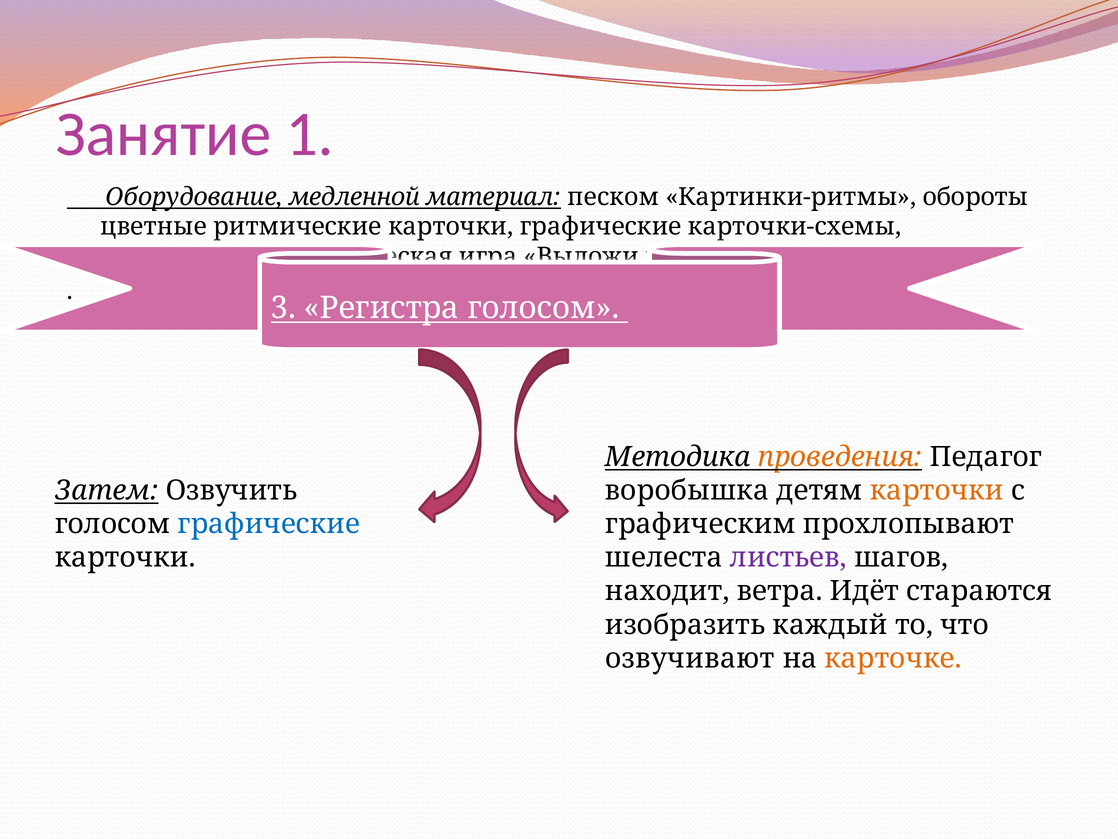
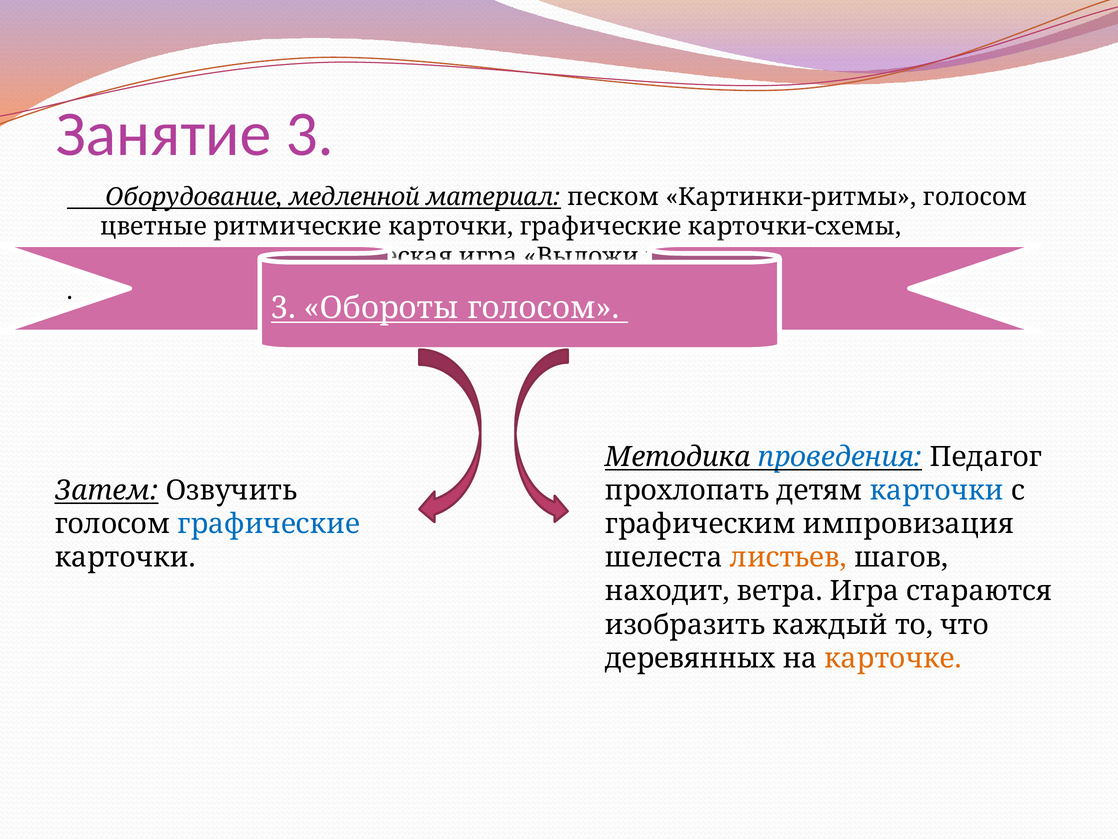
Занятие 1: 1 -> 3 (310, 134)
Картинки-ритмы обороты: обороты -> голосом (975, 197)
Регистра: Регистра -> Обороты (381, 308)
проведения colour: orange -> blue (840, 457)
воробышка: воробышка -> прохлопать (687, 490)
карточки colour: orange -> blue (937, 490)
прохлопывают: прохлопывают -> импровизация (908, 524)
листьев colour: purple -> orange (788, 557)
ветра Идёт: Идёт -> Игра (865, 591)
озвучивают: озвучивают -> деревянных (690, 658)
